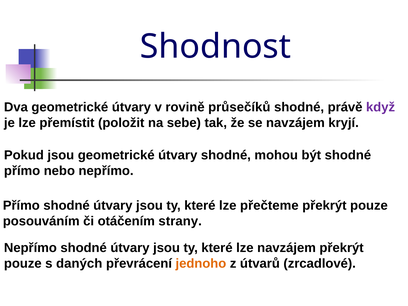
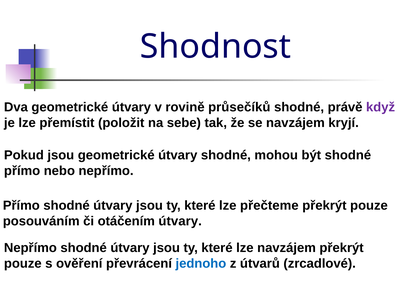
otáčením strany: strany -> útvary (180, 221)
daných: daných -> ověření (79, 264)
jednoho colour: orange -> blue (201, 264)
